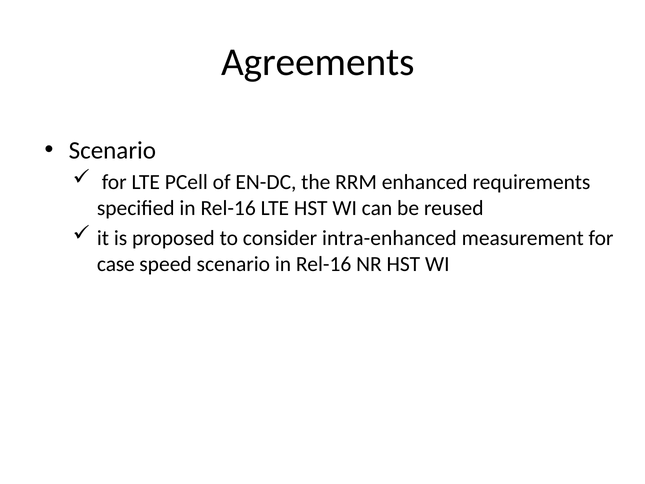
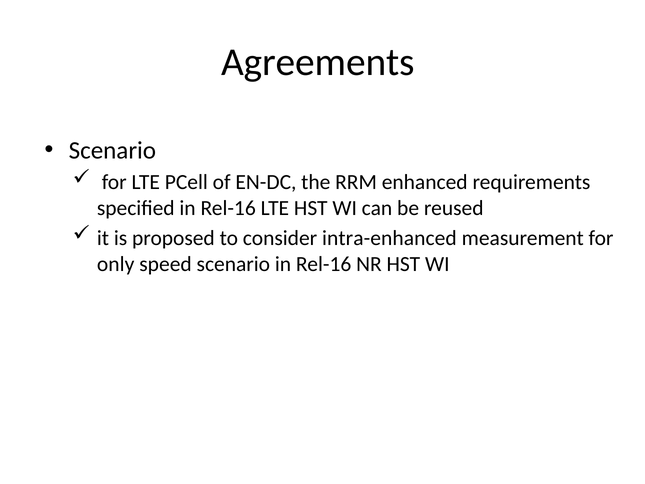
case: case -> only (116, 264)
